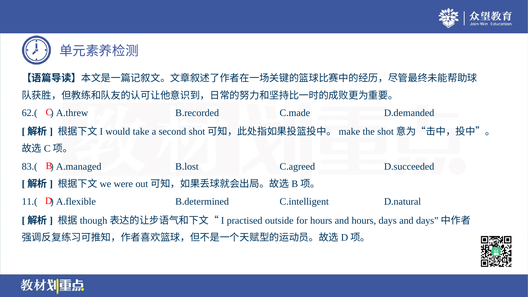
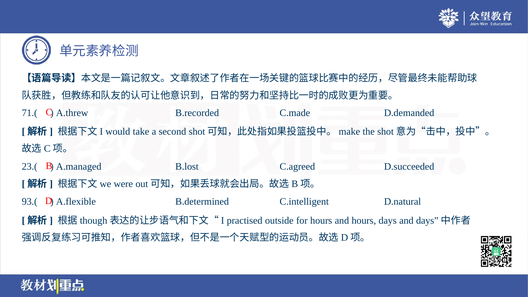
62.(: 62.( -> 71.( (30, 113)
83.(: 83.( -> 23.( (30, 166)
11.(: 11.( -> 93.( (30, 202)
